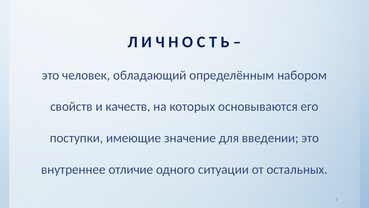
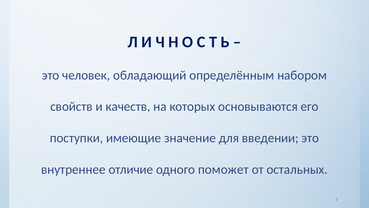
ситуации: ситуации -> поможет (223, 169)
